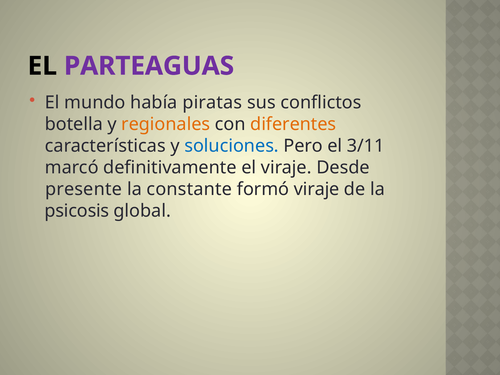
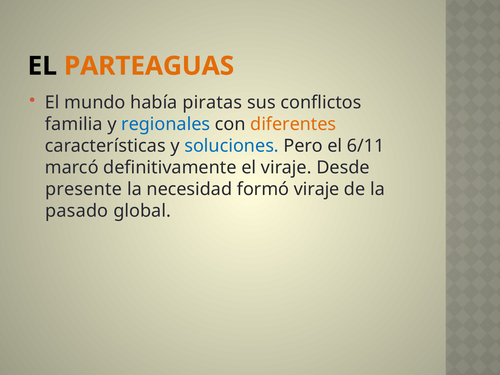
PARTEAGUAS colour: purple -> orange (149, 66)
botella: botella -> familia (74, 124)
regionales colour: orange -> blue (166, 124)
3/11: 3/11 -> 6/11 (366, 146)
constante: constante -> necesidad (189, 189)
psicosis: psicosis -> pasado (77, 211)
